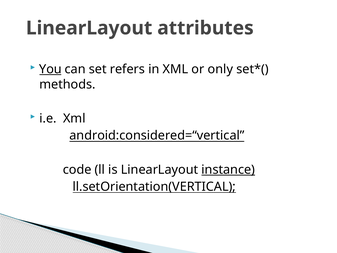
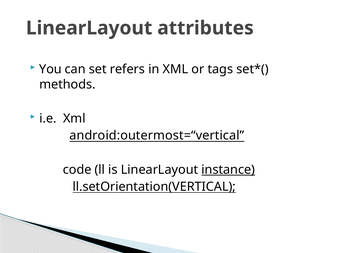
You underline: present -> none (50, 69)
only: only -> tags (220, 69)
android:considered=“vertical: android:considered=“vertical -> android:outermost=“vertical (157, 135)
